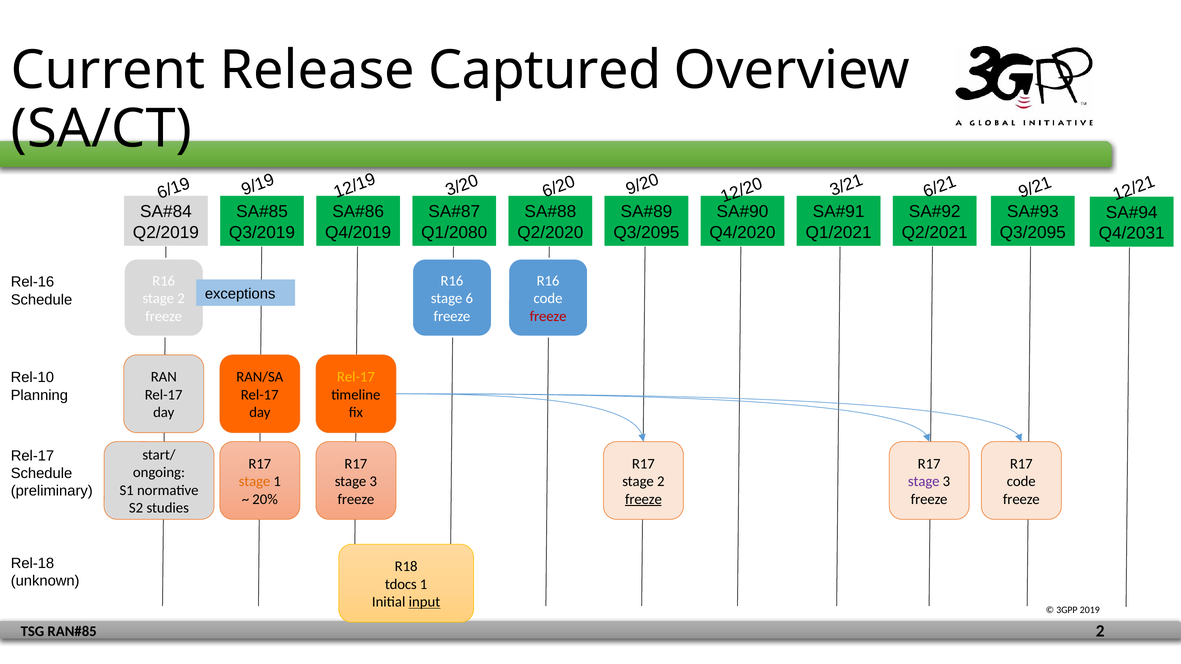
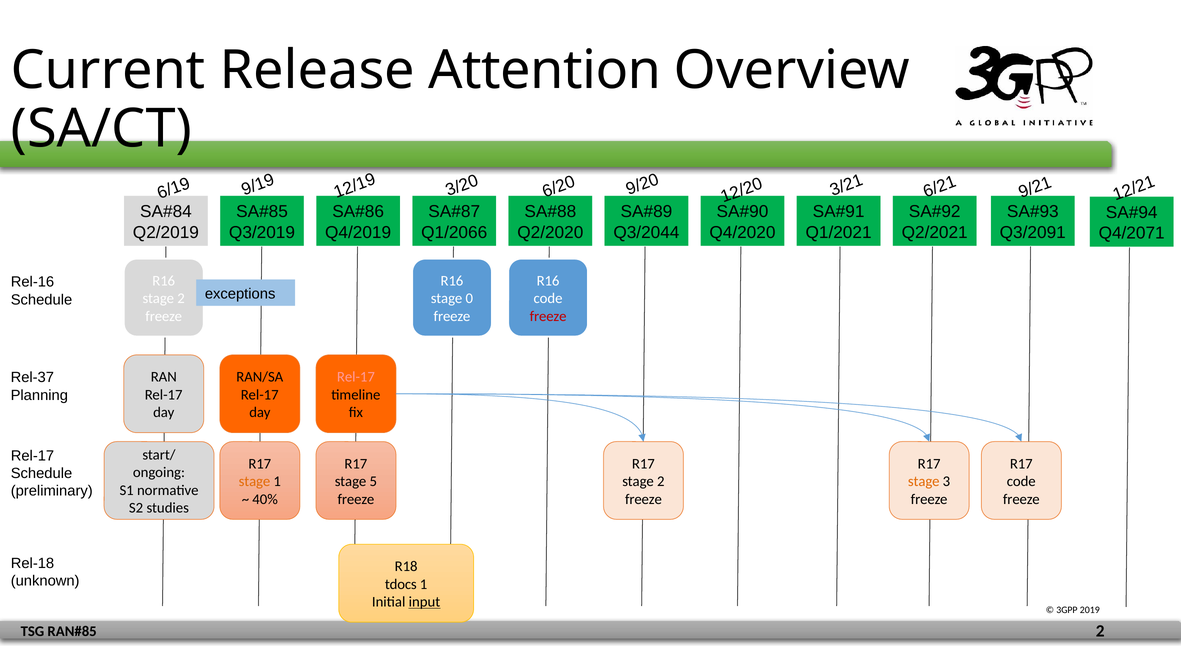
Captured: Captured -> Attention (545, 71)
Q1/2080: Q1/2080 -> Q1/2066 (454, 232)
Q3/2095: Q3/2095 -> Q3/2044 (646, 232)
Q3/2095: Q3/2095 -> Q3/2091 (1033, 232)
Q4/2031: Q4/2031 -> Q4/2071 (1132, 233)
stage 6: 6 -> 0 (469, 299)
Rel-10: Rel-10 -> Rel-37 (32, 378)
Rel-17 colour: yellow -> pink (356, 377)
3: 3 -> 5 (373, 482)
stage colour: purple -> orange (924, 482)
20%: 20% -> 40% (265, 499)
freeze underline: present -> none (643, 499)
